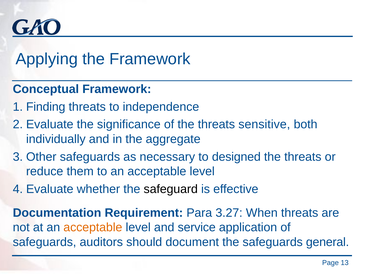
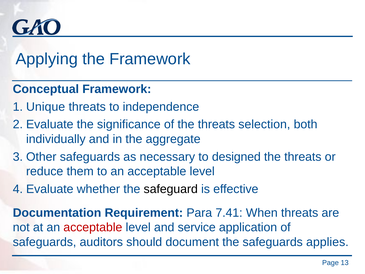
Finding: Finding -> Unique (46, 107)
sensitive: sensitive -> selection (264, 124)
3.27: 3.27 -> 7.41 (229, 213)
acceptable colour: orange -> red (93, 227)
general: general -> applies (327, 242)
